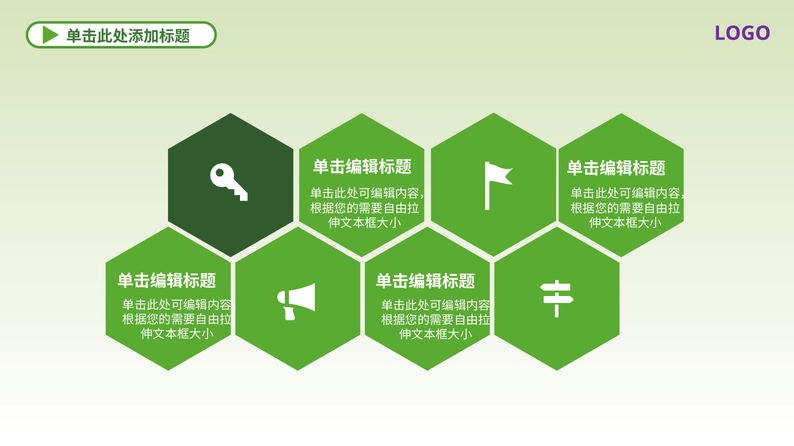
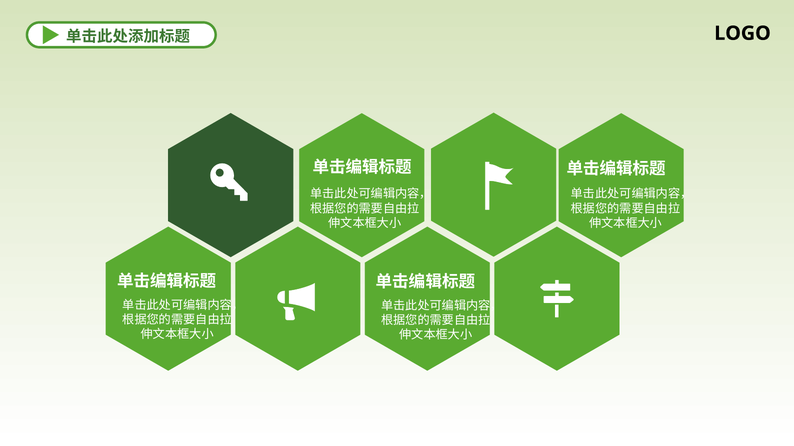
LOGO colour: purple -> black (743, 33)
